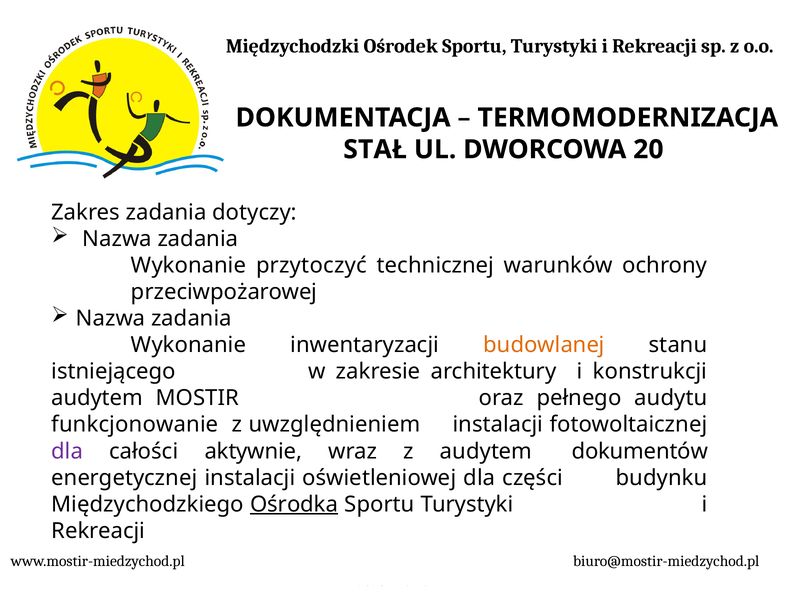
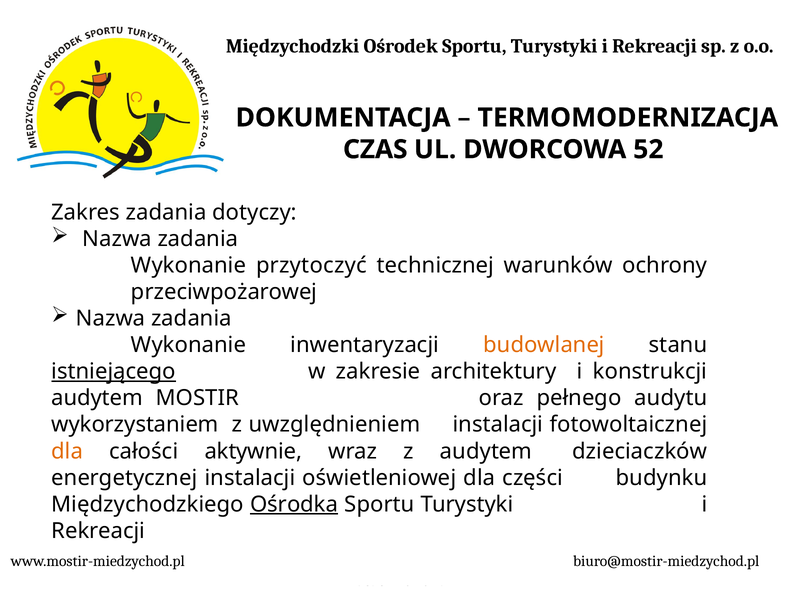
STAŁ: STAŁ -> CZAS (375, 149)
20: 20 -> 52 (648, 149)
istniejącego underline: none -> present (114, 372)
funkcjonowanie: funkcjonowanie -> wykorzystaniem (135, 425)
dla colour: purple -> orange (67, 451)
dokumentów: dokumentów -> dzieciaczków (640, 451)
